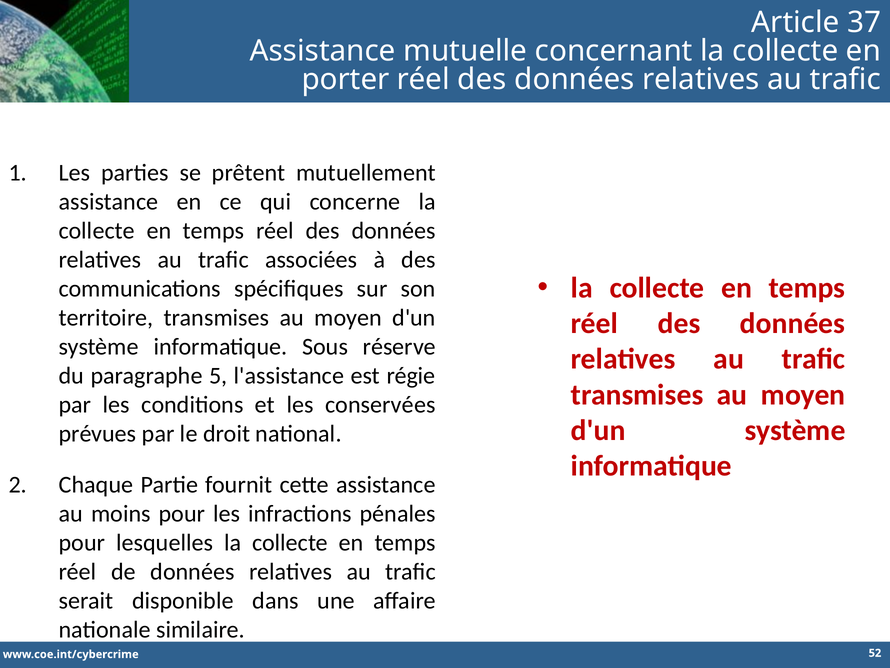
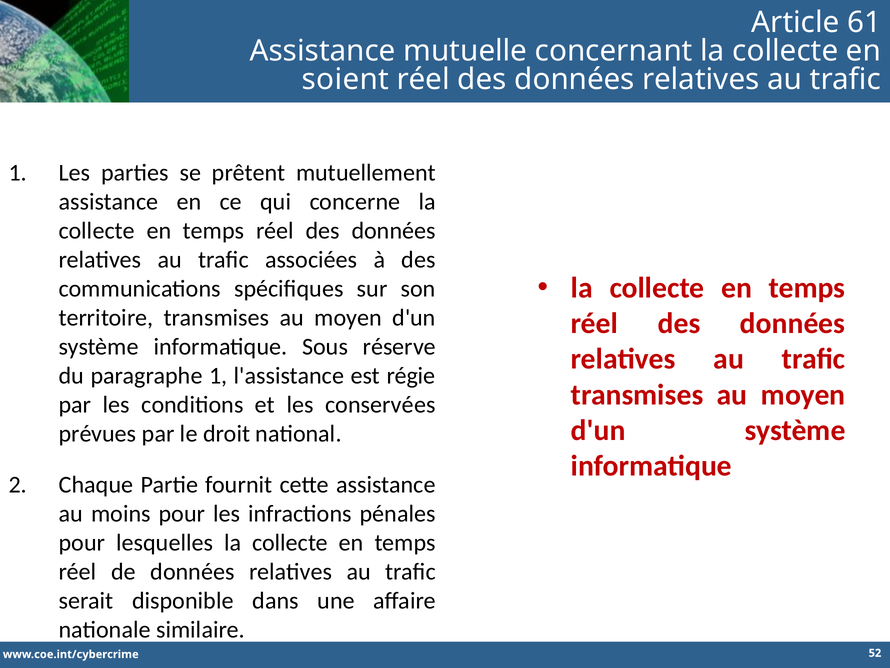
37: 37 -> 61 (864, 23)
porter: porter -> soient (345, 80)
paragraphe 5: 5 -> 1 (218, 375)
